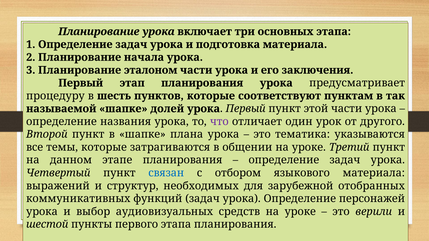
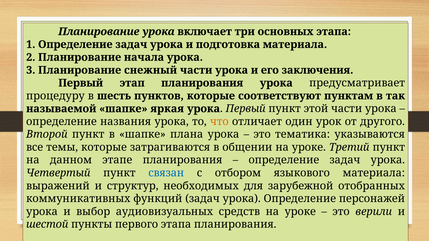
эталоном: эталоном -> снежный (151, 70)
долей: долей -> яркая (167, 109)
что colour: purple -> orange (219, 122)
